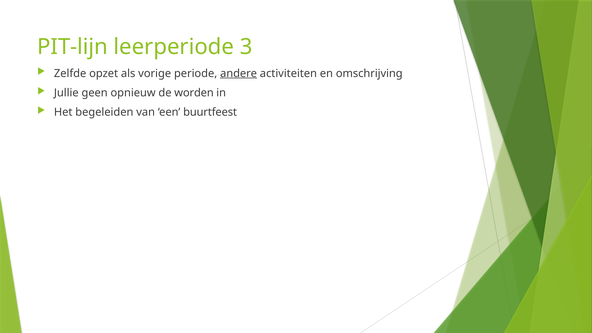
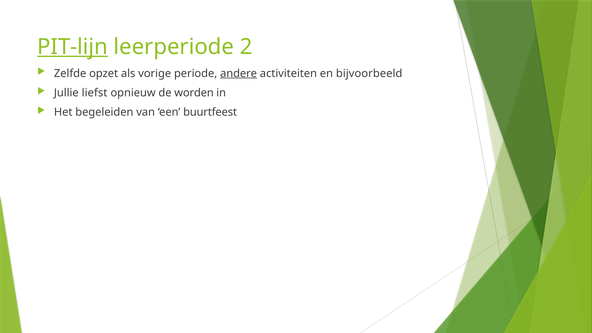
PIT-lijn underline: none -> present (73, 47)
3: 3 -> 2 (246, 47)
omschrijving: omschrijving -> bijvoorbeeld (369, 73)
geen: geen -> liefst (95, 93)
